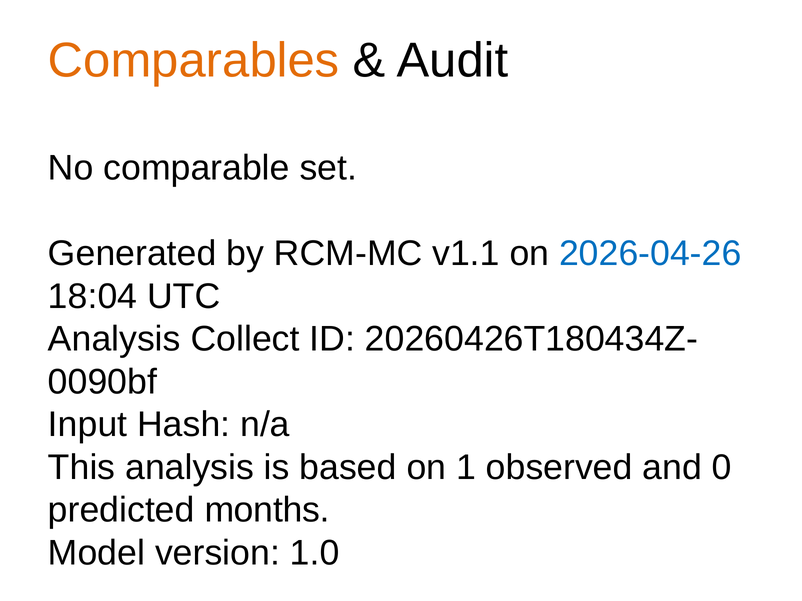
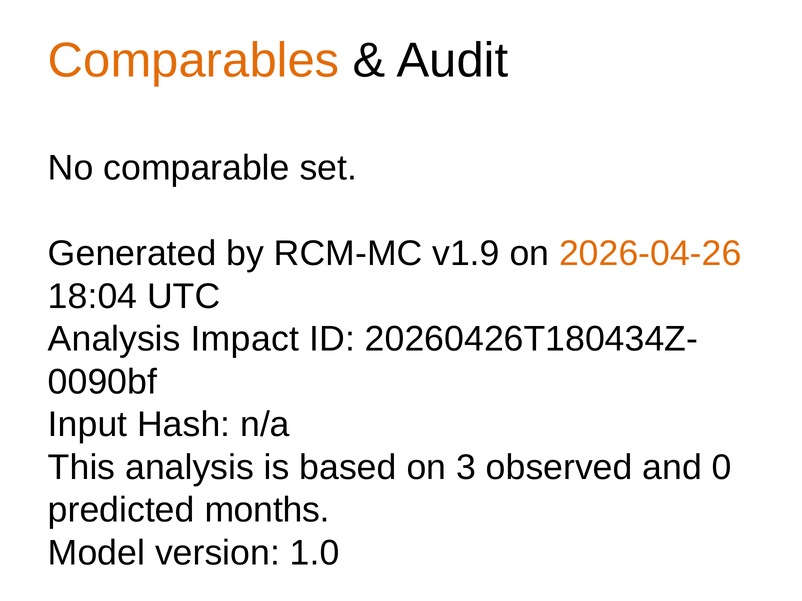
v1.1: v1.1 -> v1.9 (466, 254)
2026-04-26 colour: blue -> orange (650, 254)
Collect: Collect -> Impact (245, 339)
1: 1 -> 3 (466, 468)
